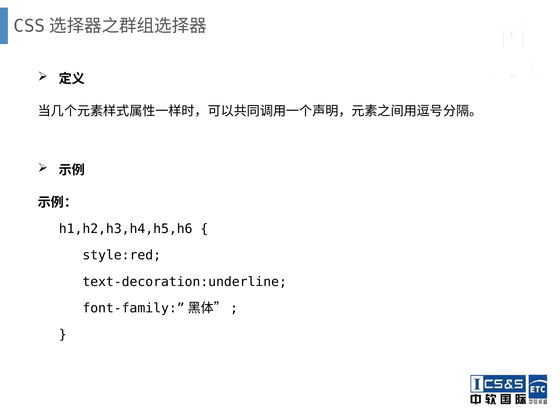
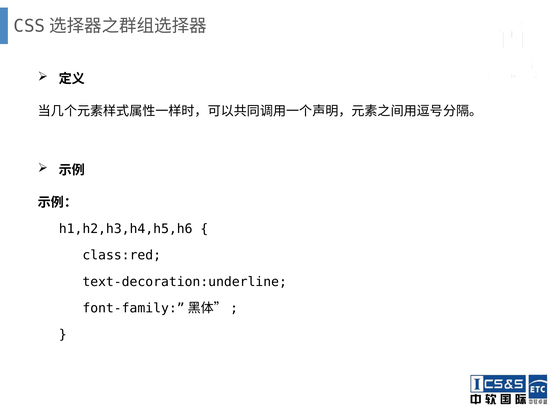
style:red: style:red -> class:red (122, 255)
